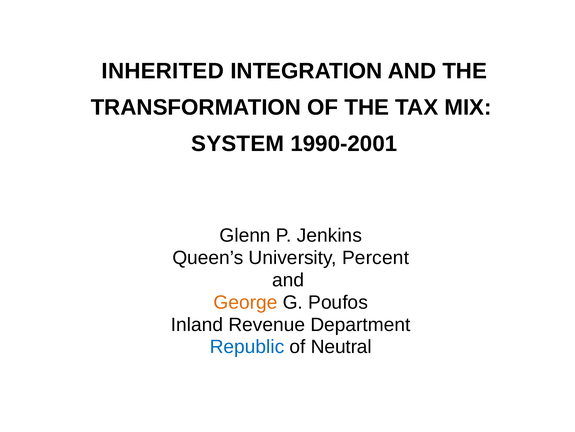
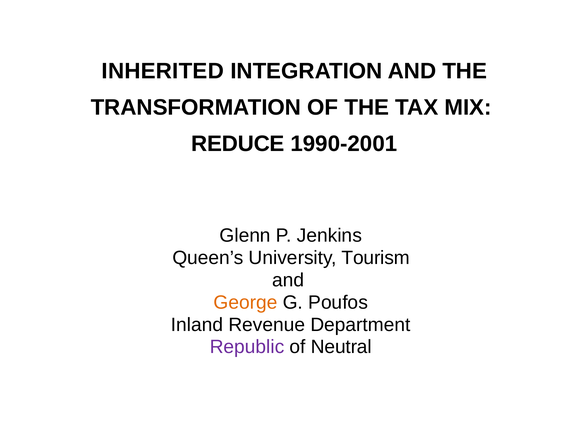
SYSTEM: SYSTEM -> REDUCE (238, 144)
Percent: Percent -> Tourism (376, 257)
Republic colour: blue -> purple (247, 346)
